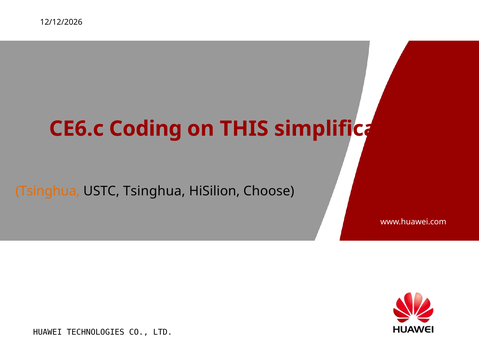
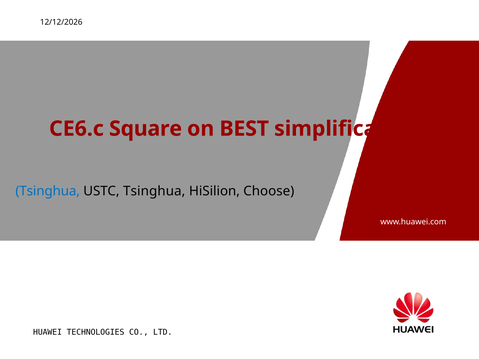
Coding: Coding -> Square (146, 129)
THIS: THIS -> BEST (244, 129)
Tsinghua colour: orange -> blue (48, 191)
